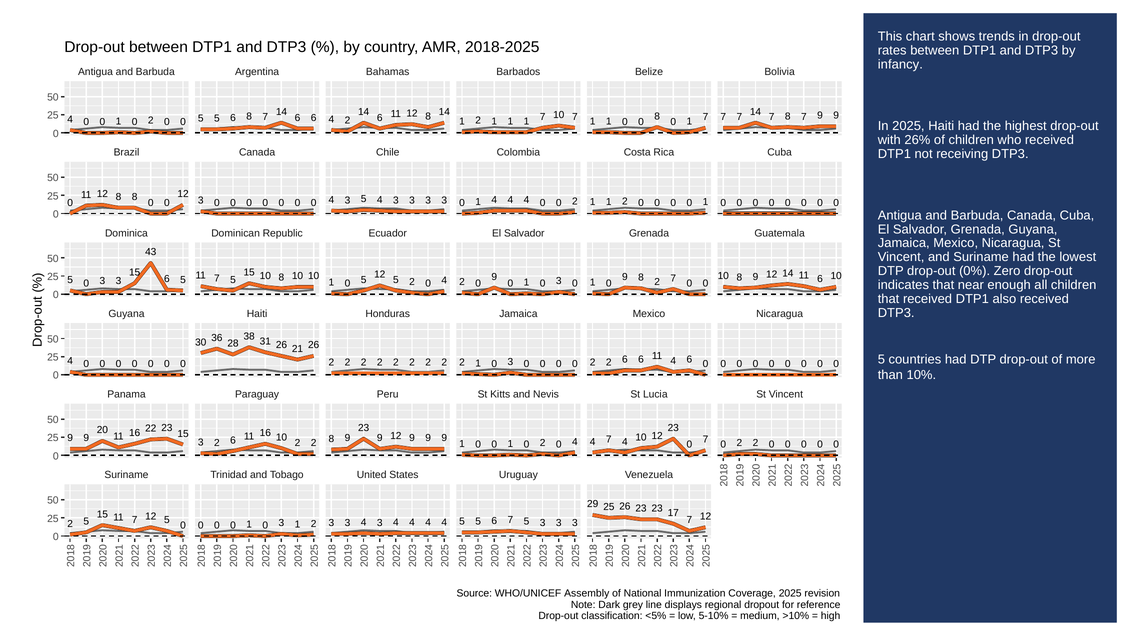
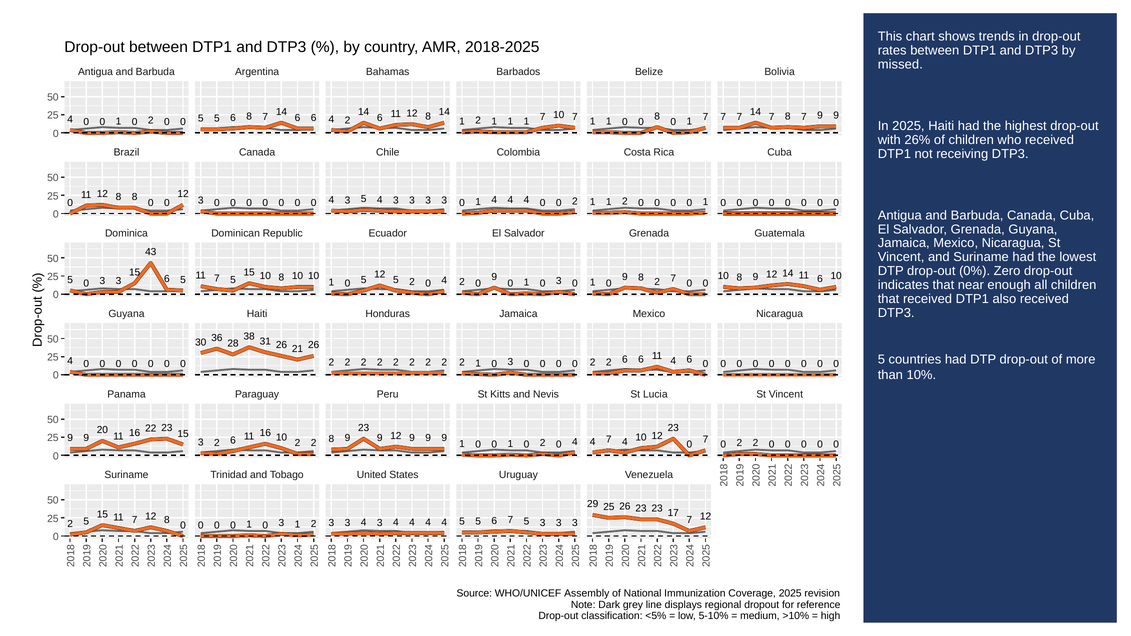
infancy: infancy -> missed (900, 65)
7 12 5: 5 -> 8 (167, 520)
